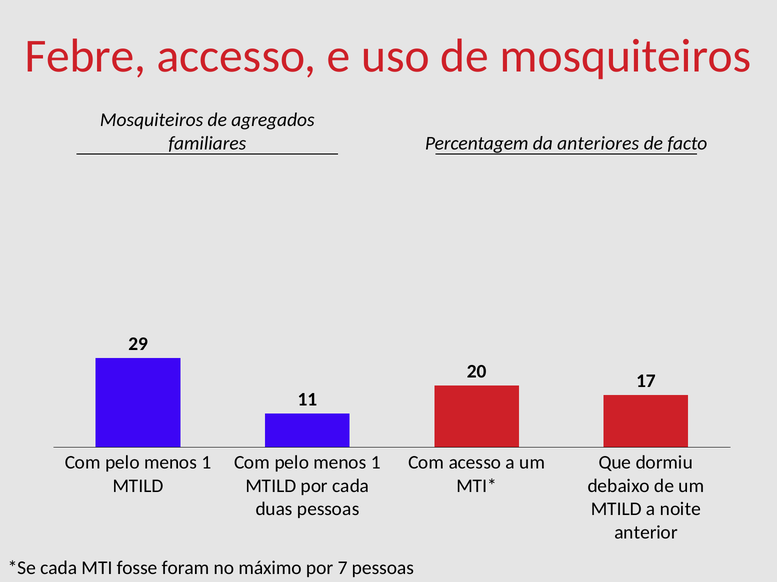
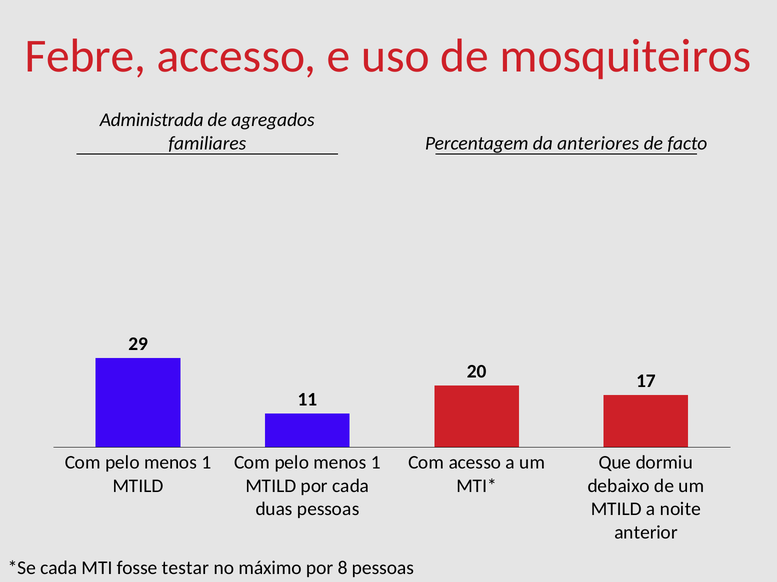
Mosquiteiros: Mosquiteiros -> Administrada (152, 120)
foram: foram -> testar (185, 569)
7: 7 -> 8 (343, 569)
